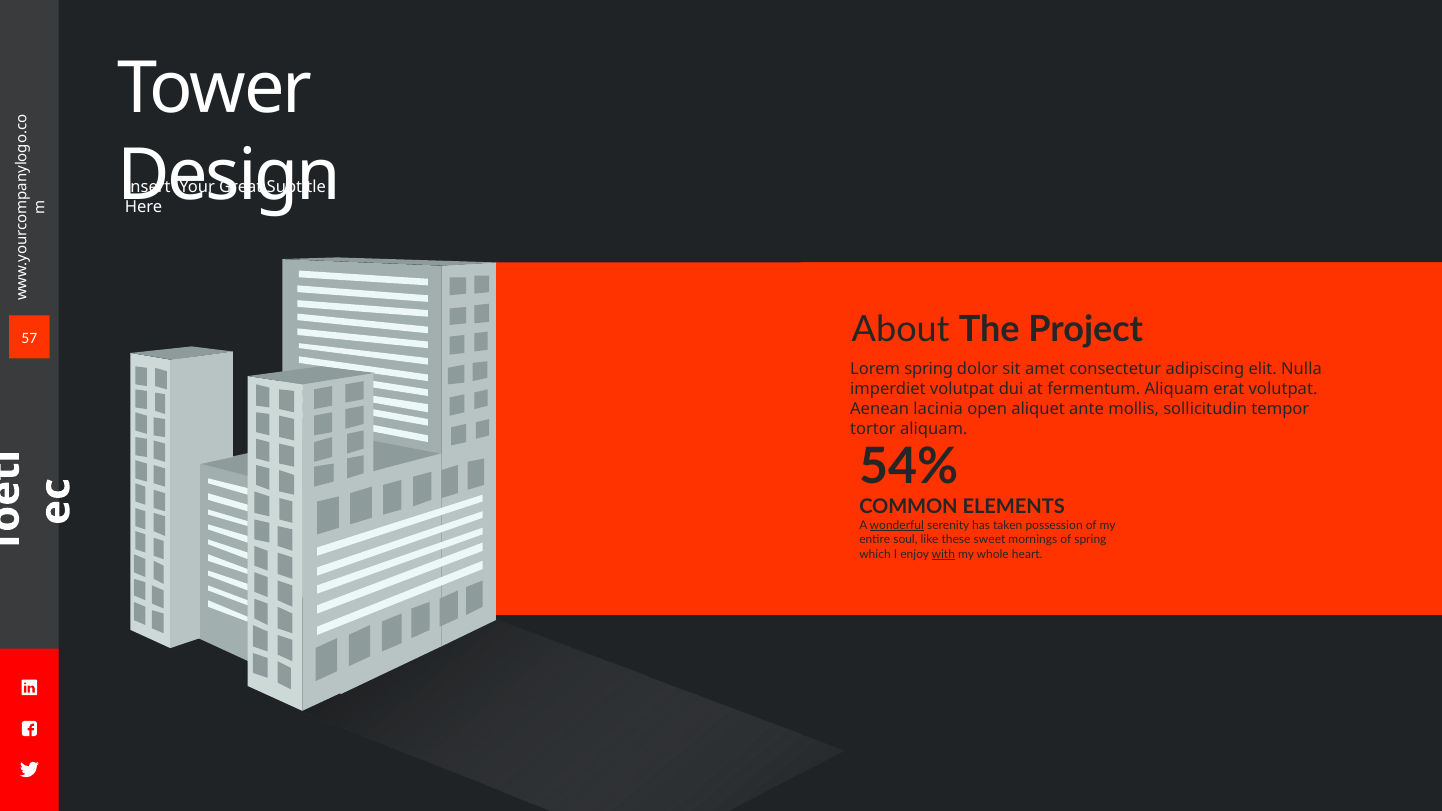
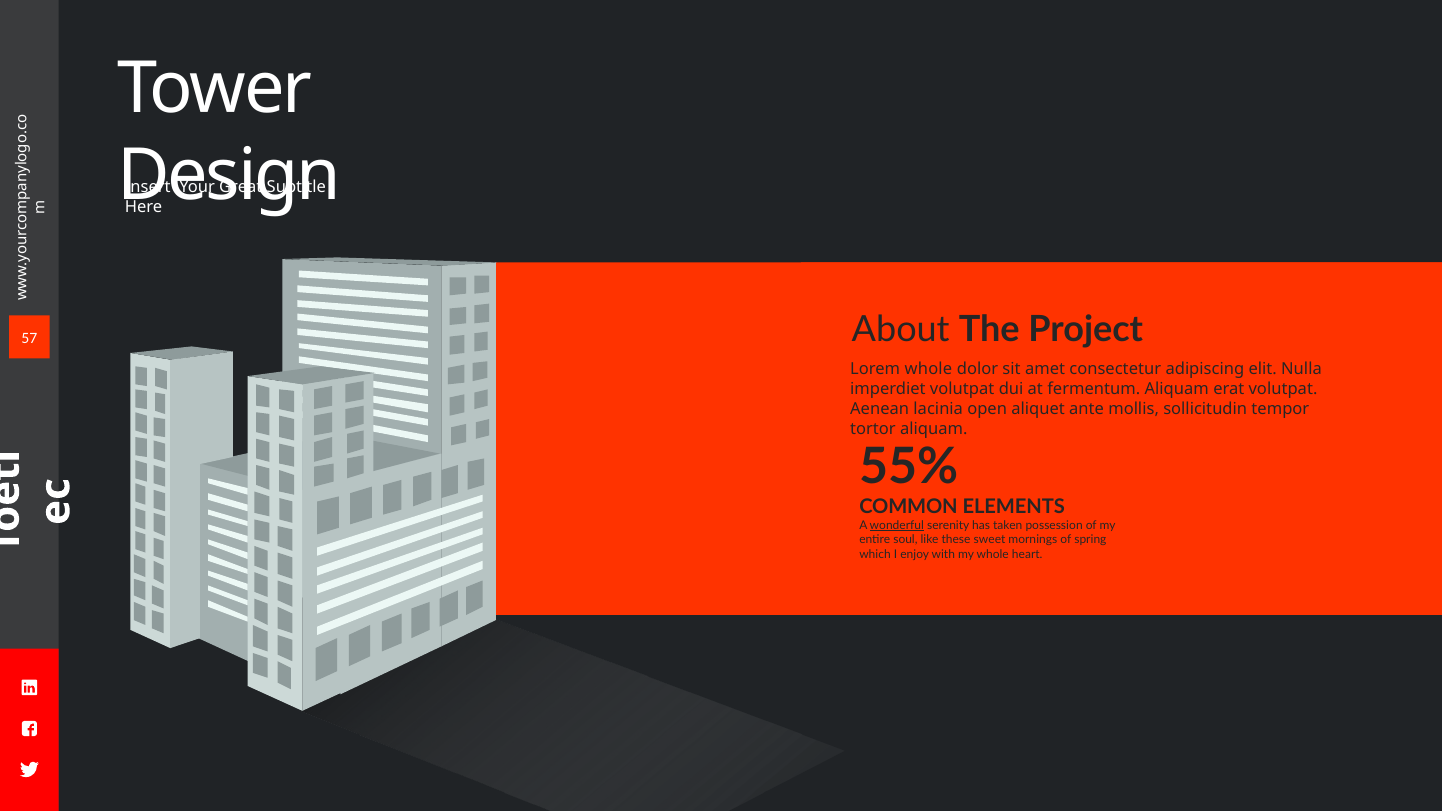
Lorem spring: spring -> whole (928, 369)
54%: 54% -> 55% (909, 467)
with underline: present -> none (943, 555)
